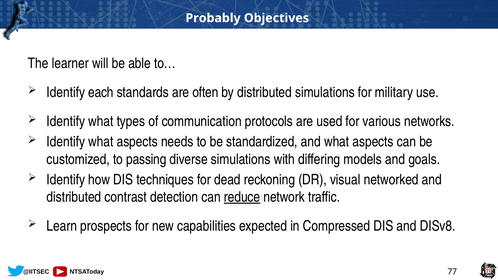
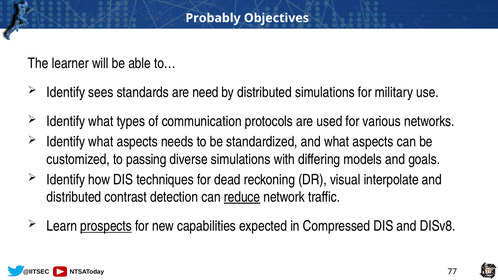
each: each -> sees (101, 92)
often: often -> need (205, 92)
networked: networked -> interpolate (391, 180)
prospects underline: none -> present (106, 226)
